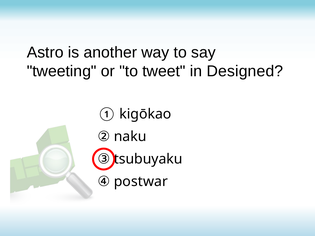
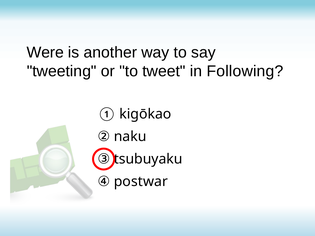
Astro: Astro -> Were (45, 52)
Designed: Designed -> Following (245, 71)
